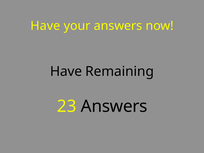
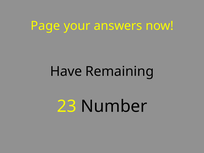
Have: Have -> Page (45, 26)
23 Answers: Answers -> Number (114, 106)
